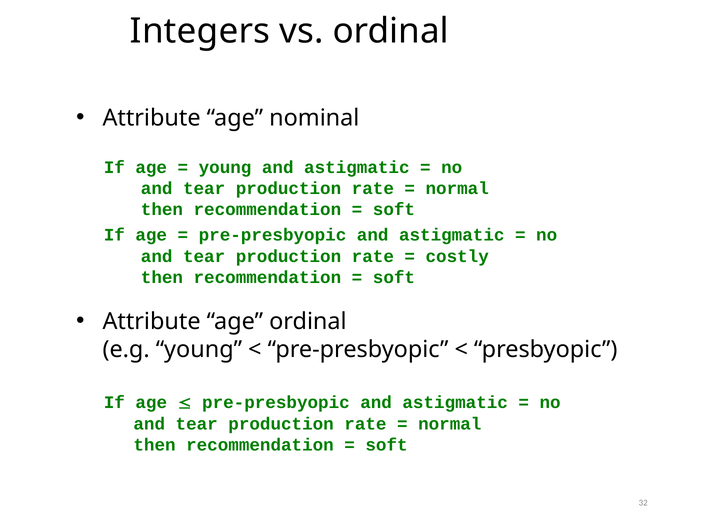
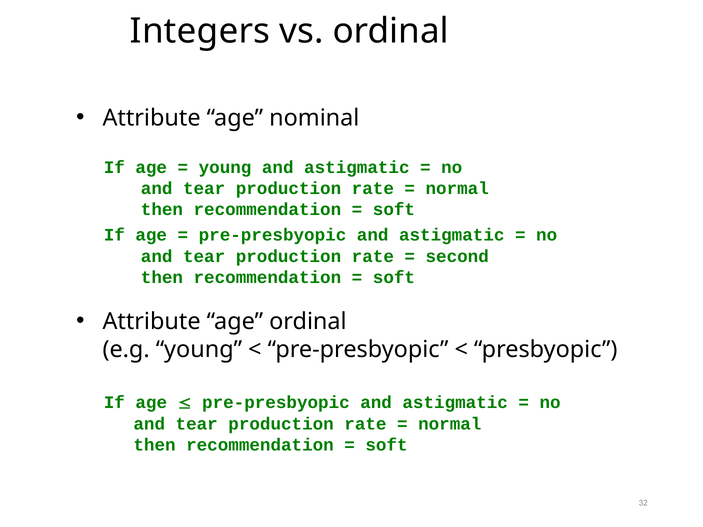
costly: costly -> second (457, 256)
